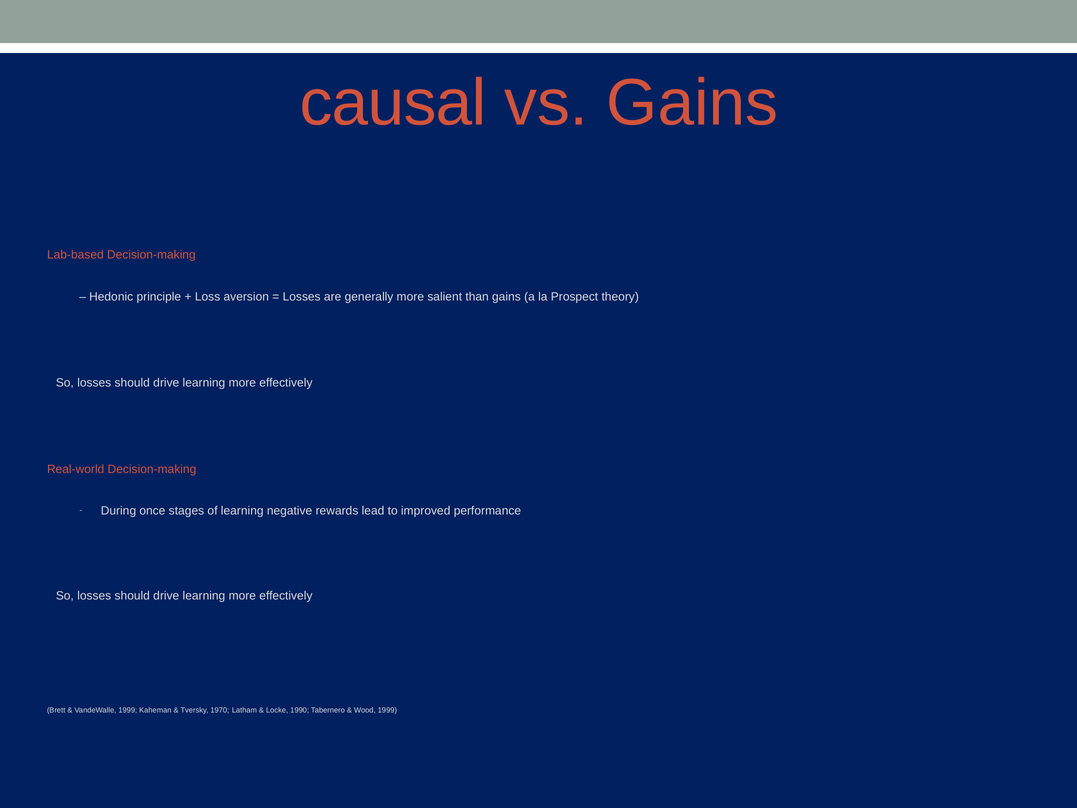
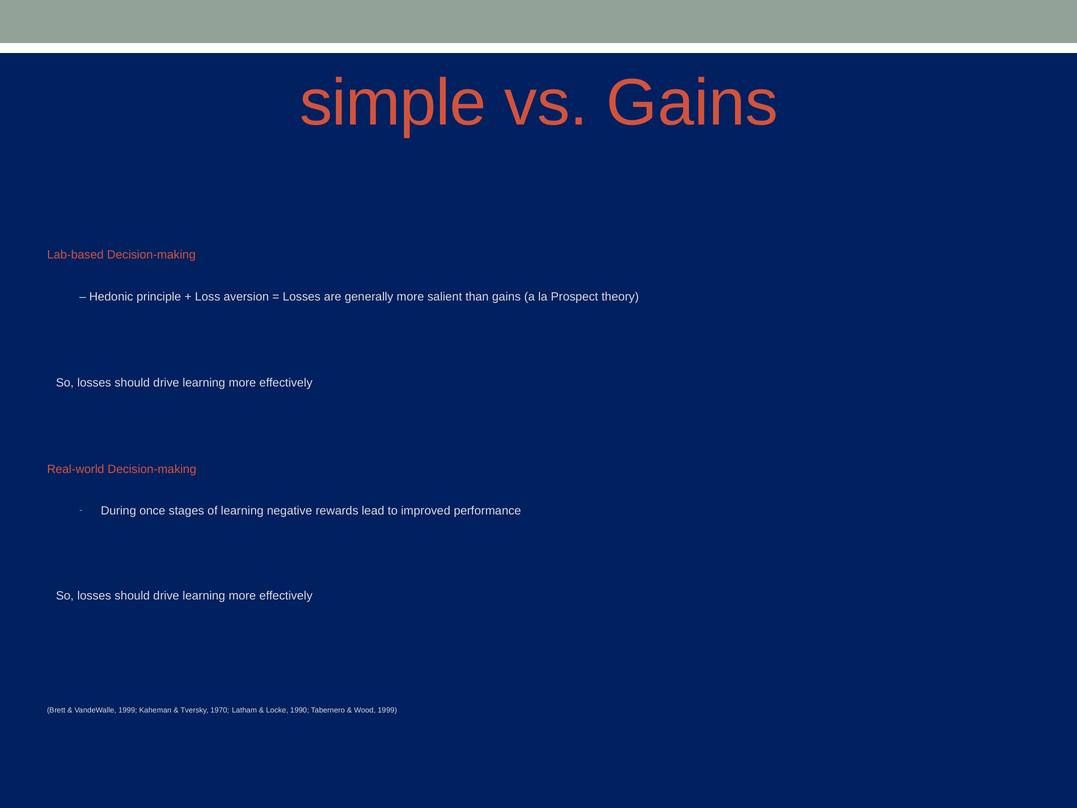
causal: causal -> simple (393, 103)
